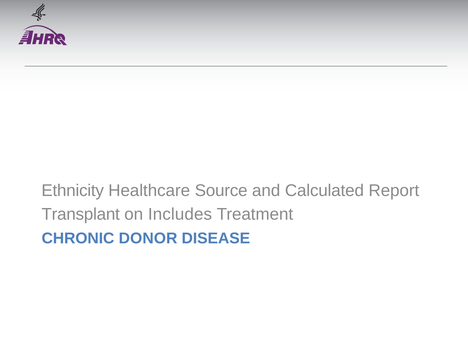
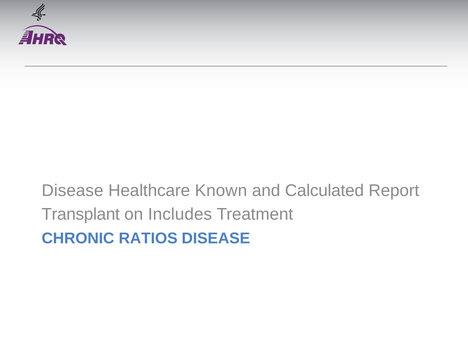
Ethnicity: Ethnicity -> Disease (73, 191)
Source: Source -> Known (221, 191)
DONOR: DONOR -> RATIOS (148, 238)
